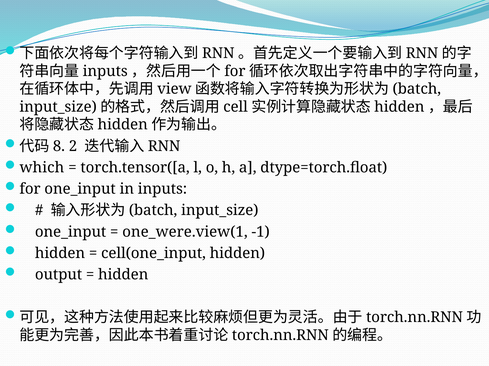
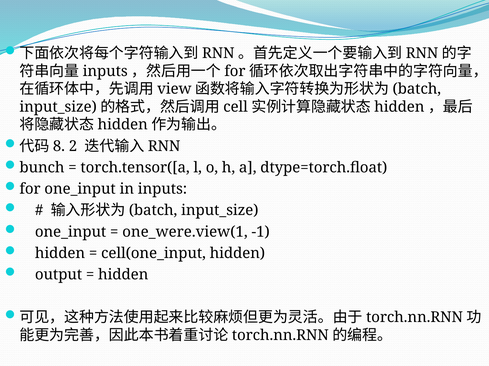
which: which -> bunch (42, 168)
